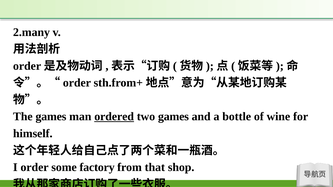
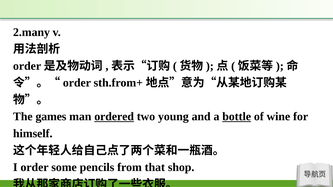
two games: games -> young (173, 117)
bottle underline: none -> present (237, 117)
factory: factory -> pencils (97, 168)
